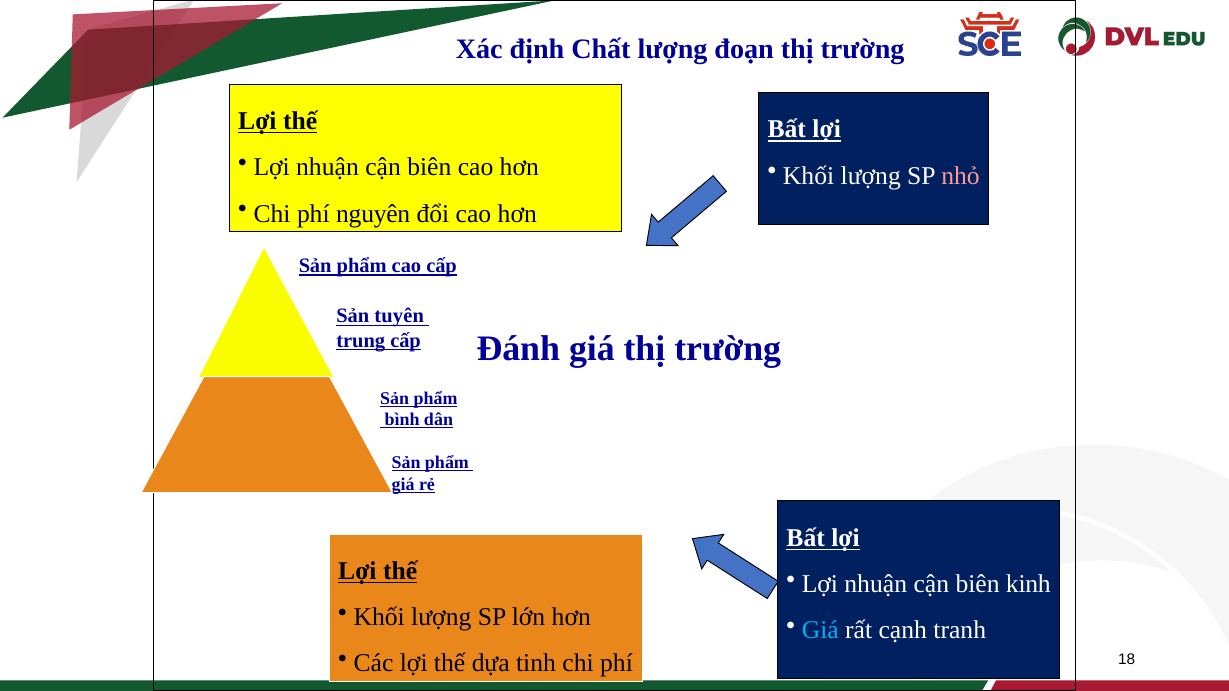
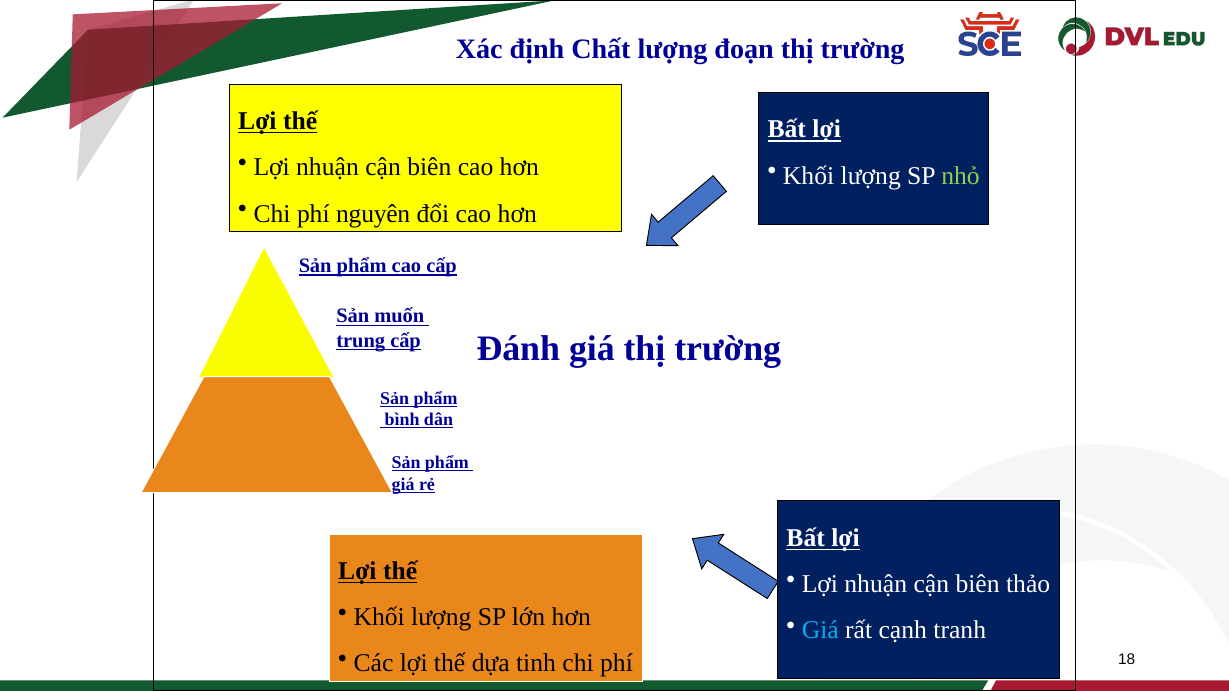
nhỏ colour: pink -> light green (961, 176)
tuyên: tuyên -> muốn (399, 316)
kinh: kinh -> thảo (1028, 584)
